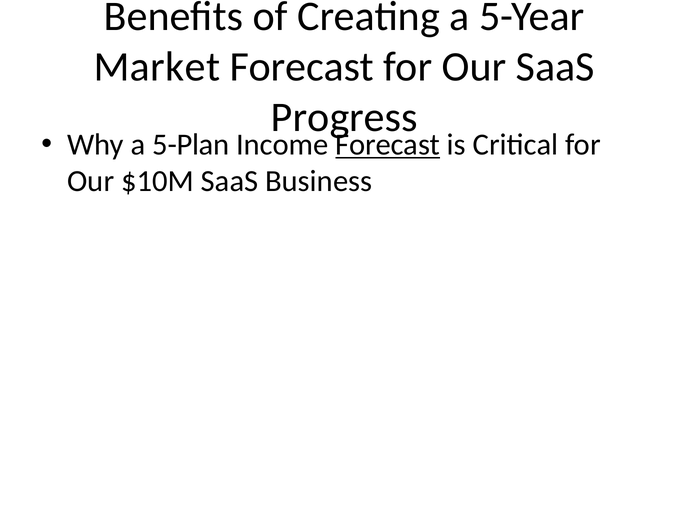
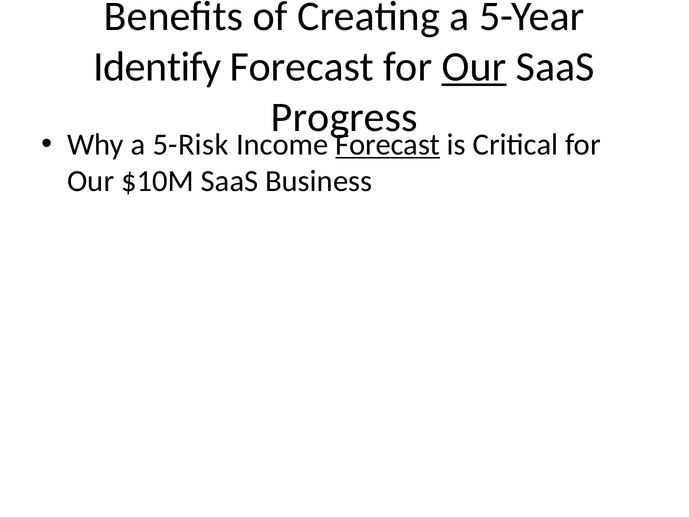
Market: Market -> Identify (157, 67)
Our underline: none -> present (474, 67)
5-Plan: 5-Plan -> 5-Risk (191, 145)
